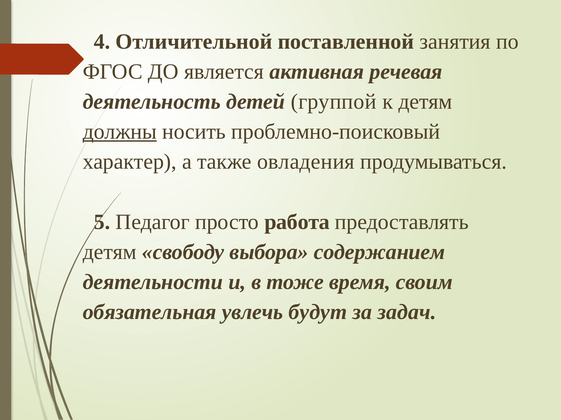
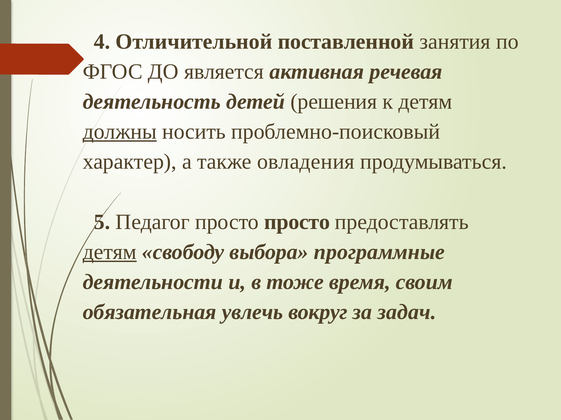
группой: группой -> решения (334, 102)
просто работа: работа -> просто (297, 222)
детям underline: none -> present (110, 252)
содержанием: содержанием -> программные (379, 252)
будут: будут -> вокруг (318, 313)
